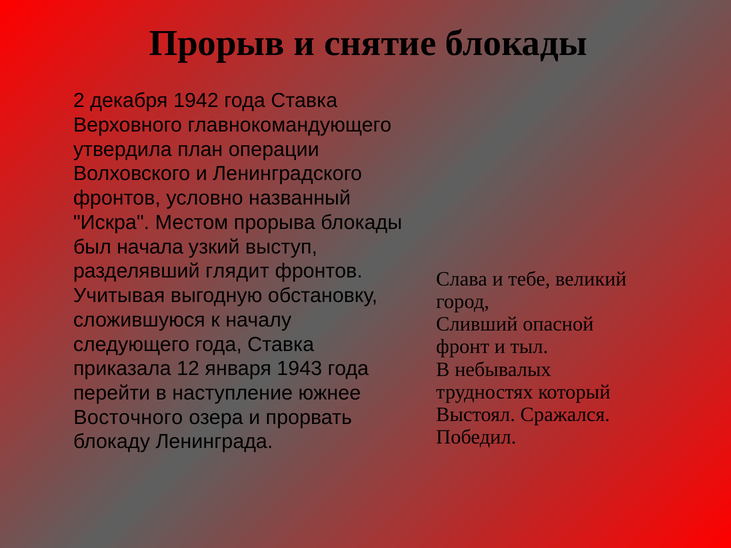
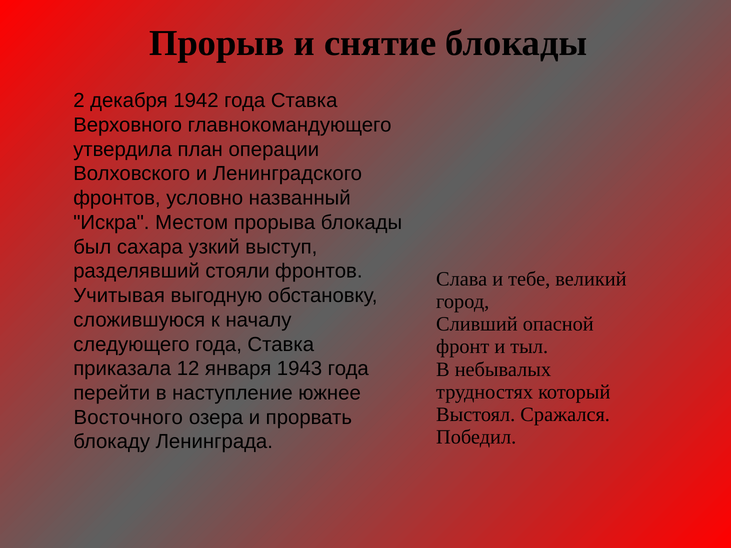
начала: начала -> сахара (150, 247)
глядит: глядит -> стояли (238, 271)
